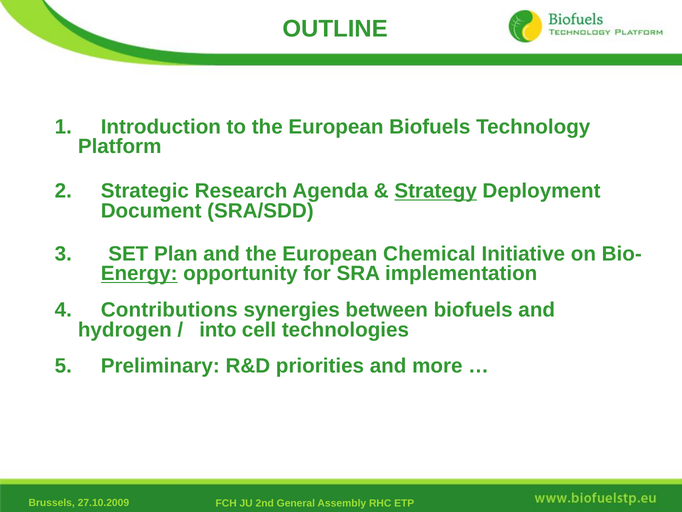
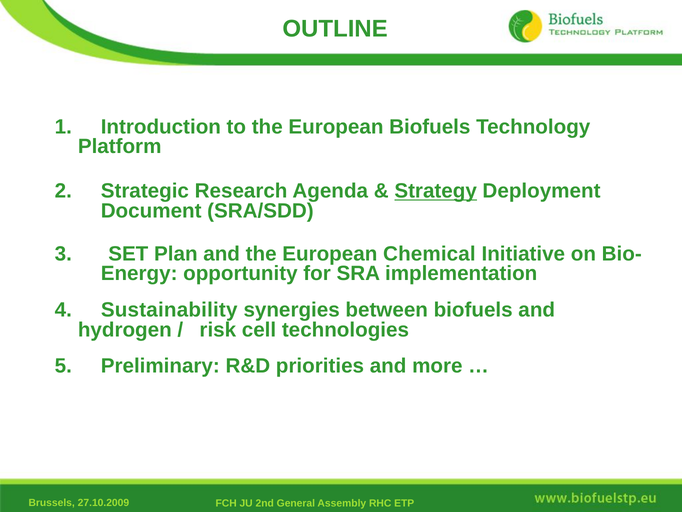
Energy underline: present -> none (139, 273)
Contributions: Contributions -> Sustainability (169, 310)
into: into -> risk (218, 329)
